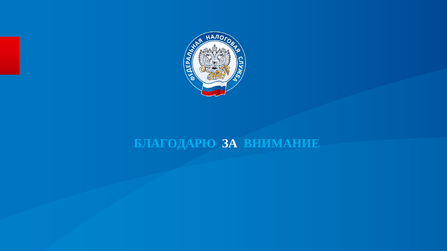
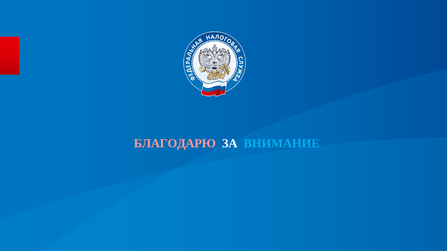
БЛАГОДАРЮ colour: light blue -> pink (175, 144)
